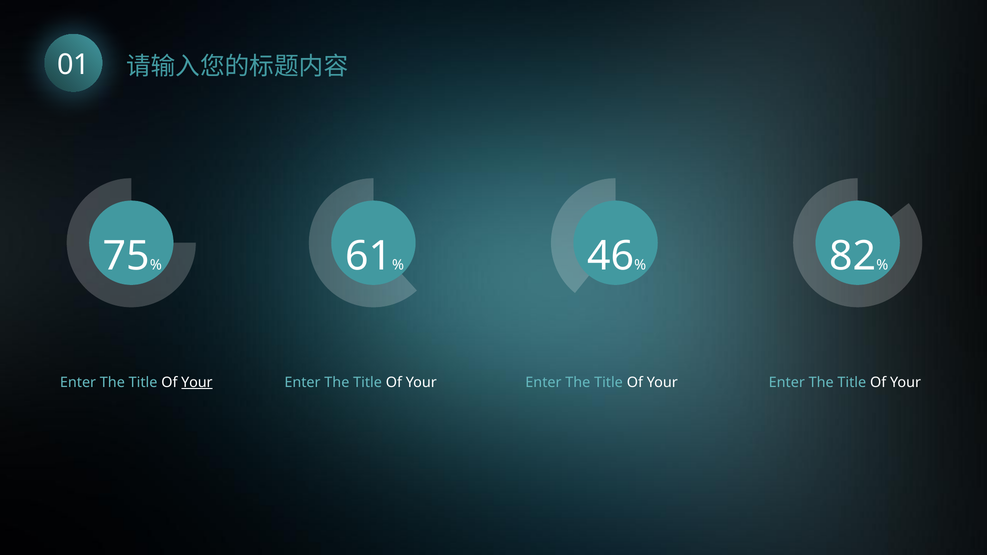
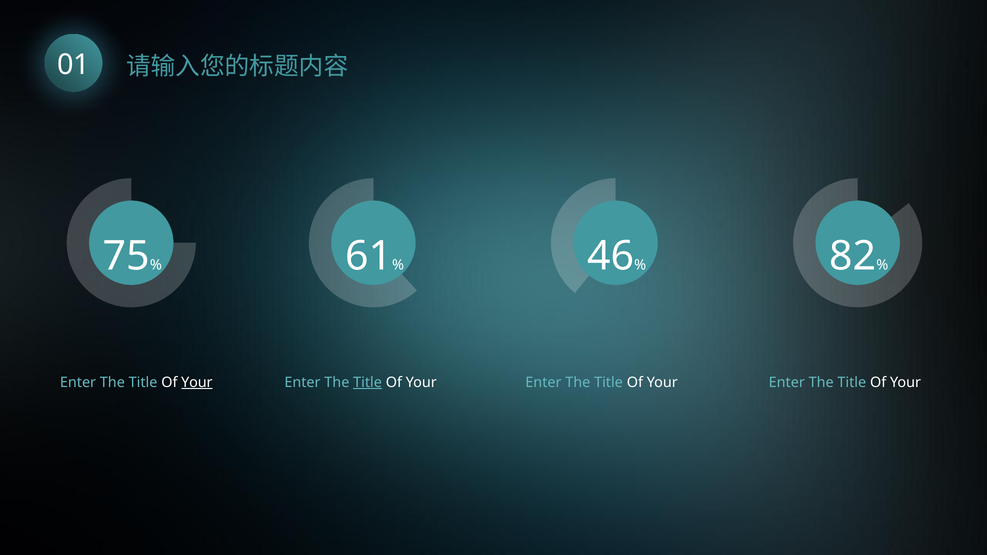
Title underline: none -> present (368, 382)
